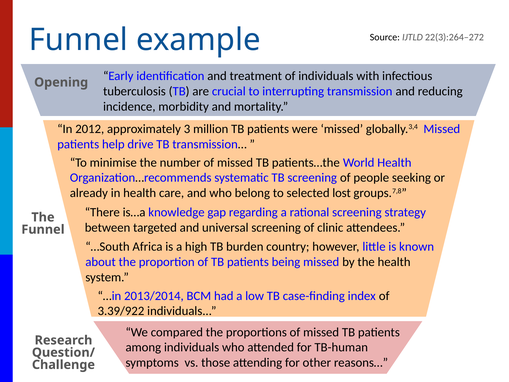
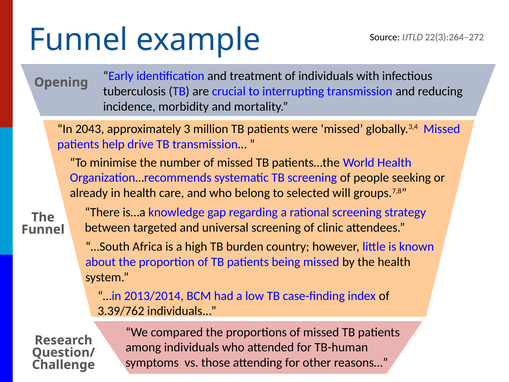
2012: 2012 -> 2043 (90, 129)
lost: lost -> will (341, 193)
3.39/922: 3.39/922 -> 3.39/762 (121, 311)
